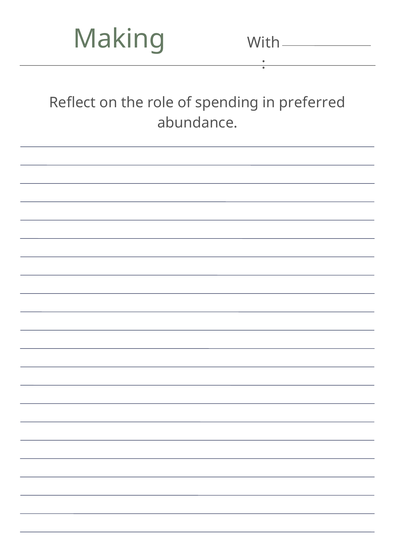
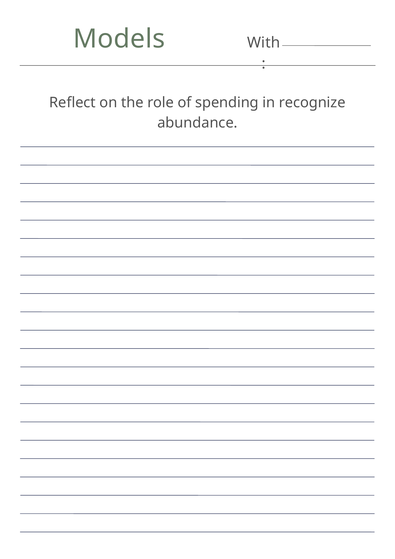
Making: Making -> Models (119, 39)
preferred: preferred -> recognize (312, 102)
